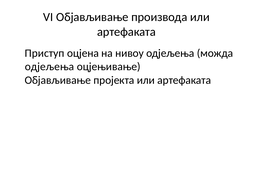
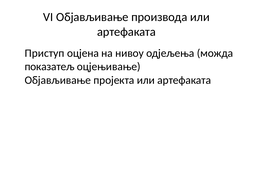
одјељења: одјељења -> показатељ (50, 67)
